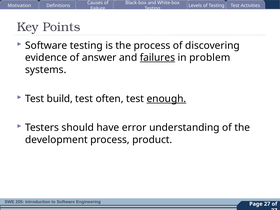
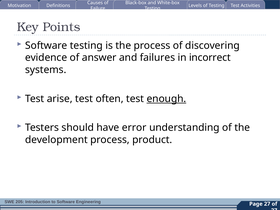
failures underline: present -> none (157, 58)
problem: problem -> incorrect (210, 58)
build: build -> arise (60, 99)
